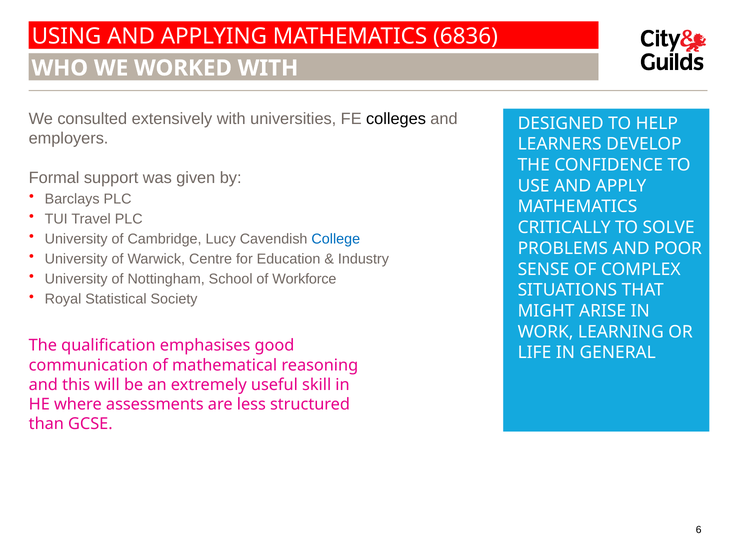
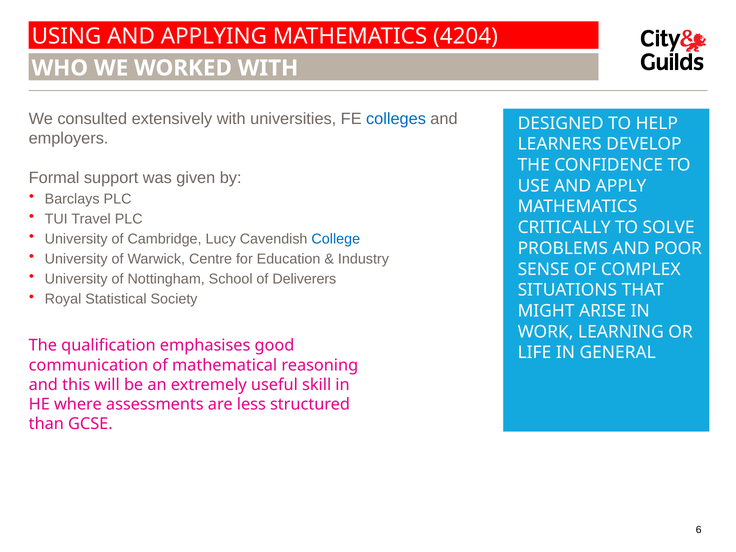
6836: 6836 -> 4204 (465, 36)
colleges colour: black -> blue (396, 119)
Workforce: Workforce -> Deliverers (304, 279)
